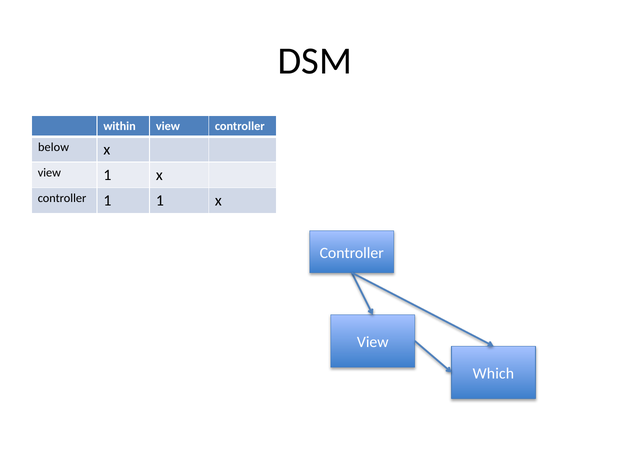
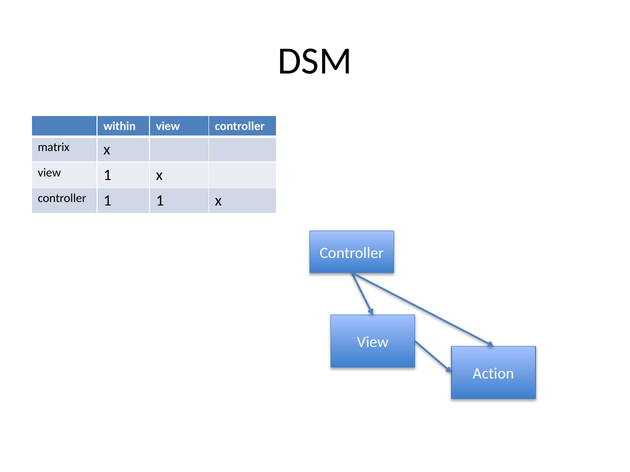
below: below -> matrix (54, 148)
Which: Which -> Action (493, 374)
